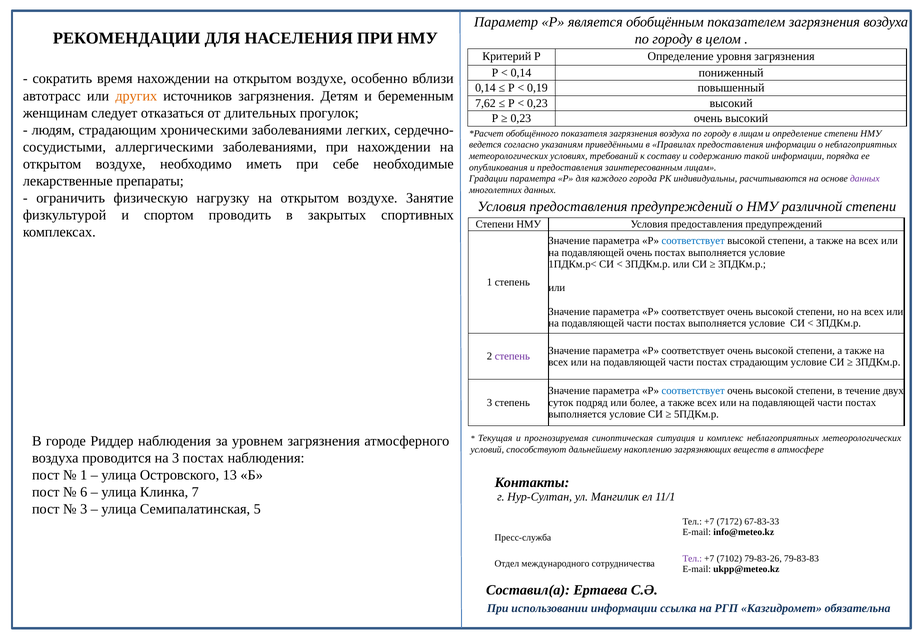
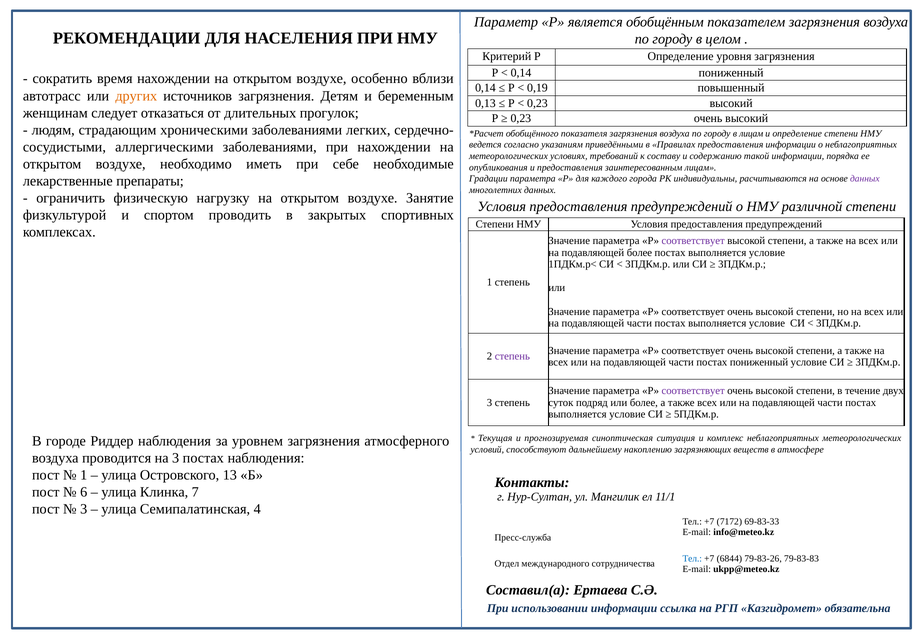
7,62: 7,62 -> 0,13 (485, 103)
соответствует colour: blue -> purple (693, 241)
подавляющей очень: очень -> более (639, 253)
постах страдающим: страдающим -> пониженный (759, 362)
соответствует colour: blue -> purple (693, 391)
5: 5 -> 4 (257, 509)
67-83-33: 67-83-33 -> 69-83-33 (762, 522)
Тел colour: purple -> blue (692, 559)
7102: 7102 -> 6844 (729, 559)
